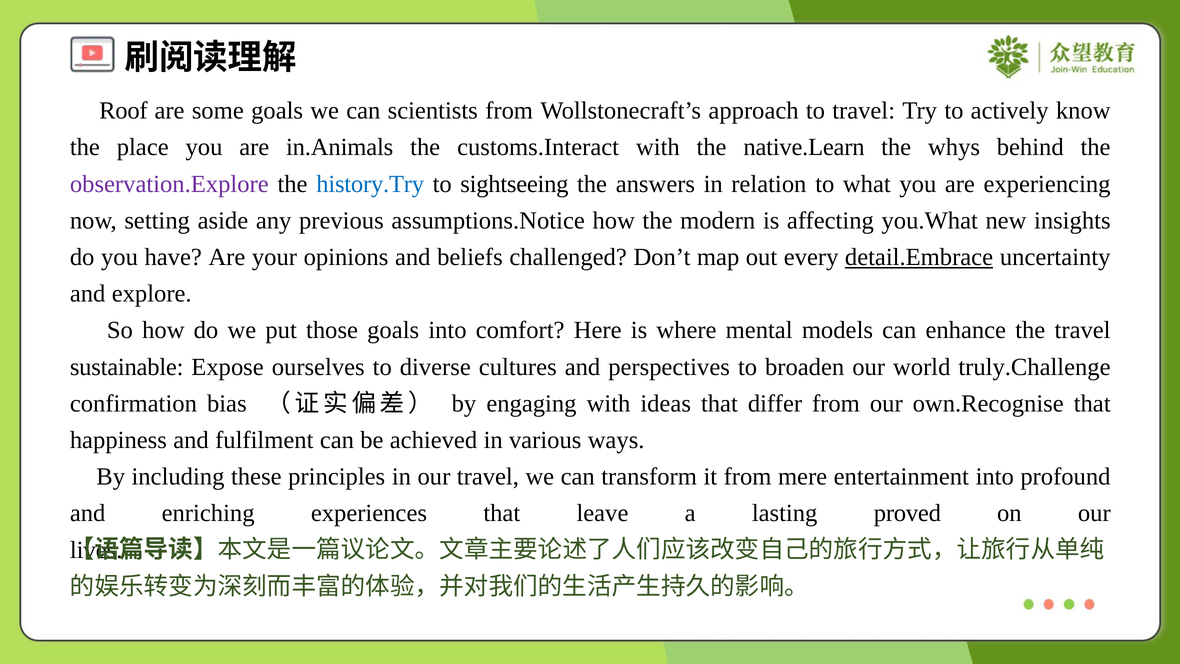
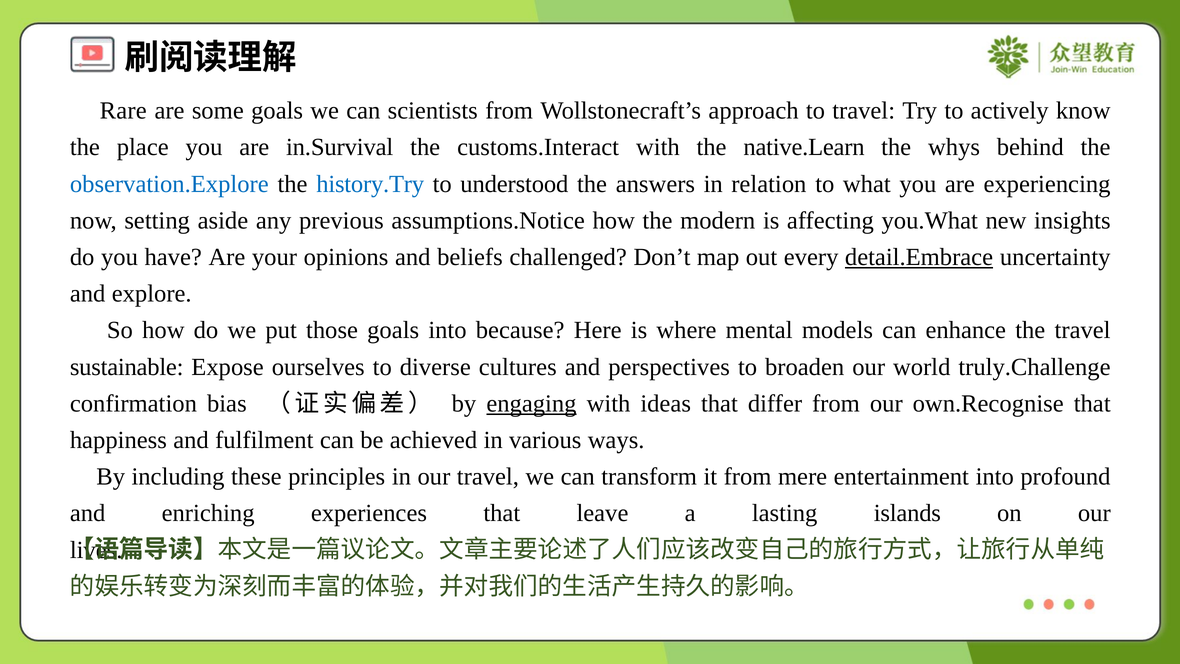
Roof: Roof -> Rare (123, 111)
in.Animals: in.Animals -> in.Survival (340, 147)
observation.Explore colour: purple -> blue (169, 184)
sightseeing: sightseeing -> understood (514, 184)
comfort: comfort -> because (520, 330)
engaging underline: none -> present (531, 403)
proved: proved -> islands (907, 513)
